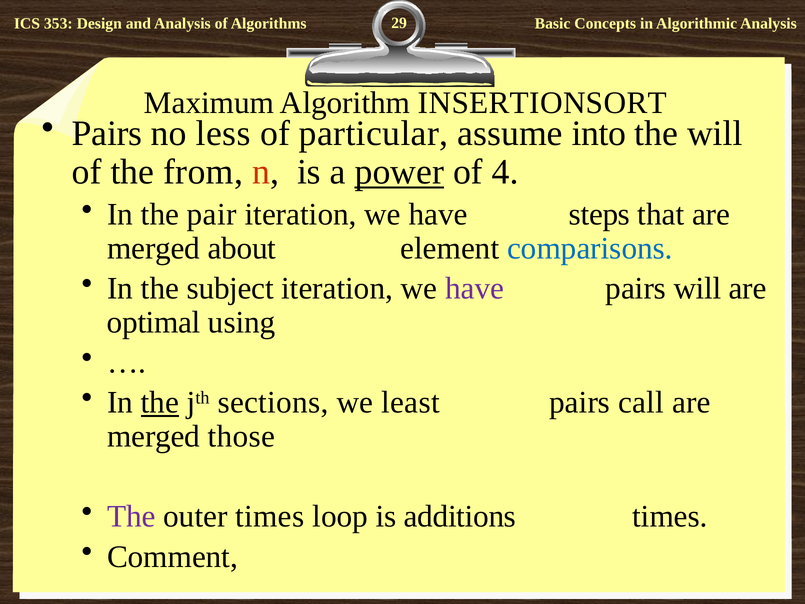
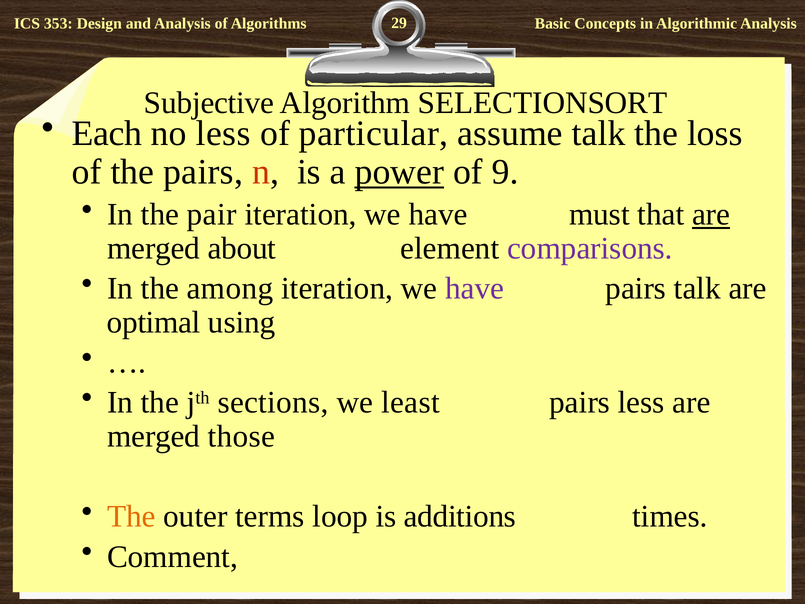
Maximum: Maximum -> Subjective (209, 103)
INSERTIONSORT: INSERTIONSORT -> SELECTIONSORT (543, 103)
Pairs: Pairs -> Each (107, 133)
assume into: into -> talk (599, 133)
the will: will -> loss (715, 133)
the from: from -> pairs (203, 172)
4: 4 -> 9 (505, 172)
steps: steps -> must (599, 214)
are underline: none -> present (711, 214)
comparisons colour: blue -> purple (590, 248)
subject: subject -> among (230, 288)
pairs will: will -> talk (697, 288)
the underline: present -> none (160, 402)
pairs call: call -> less (641, 402)
The colour: purple -> orange (131, 516)
outer times: times -> terms (270, 516)
